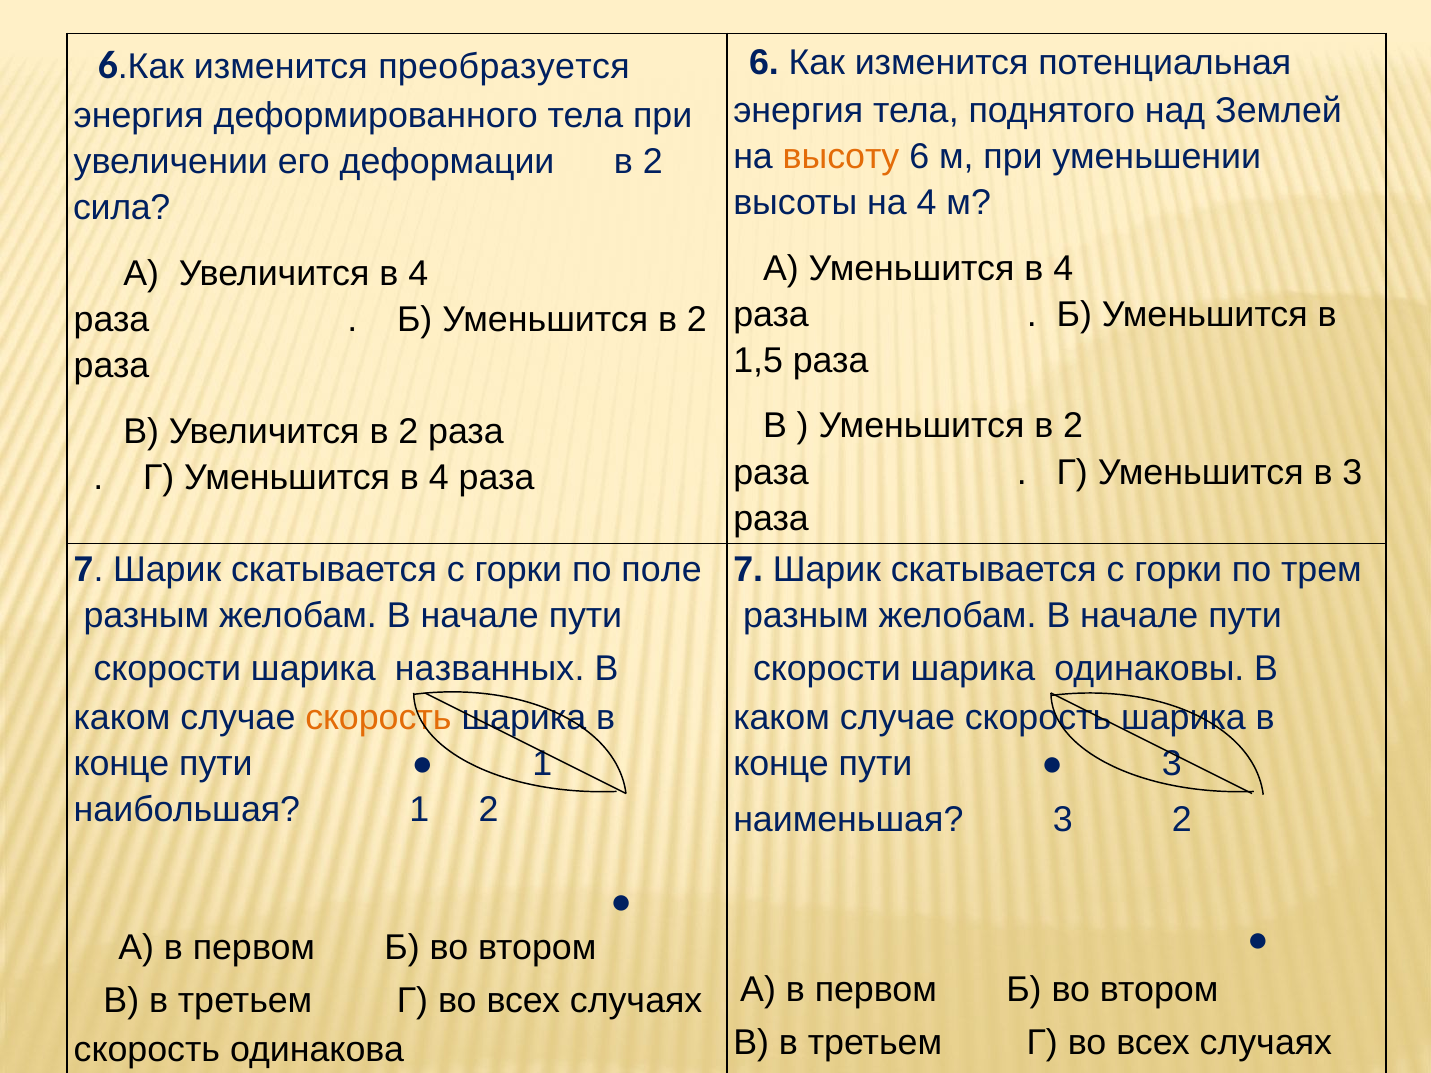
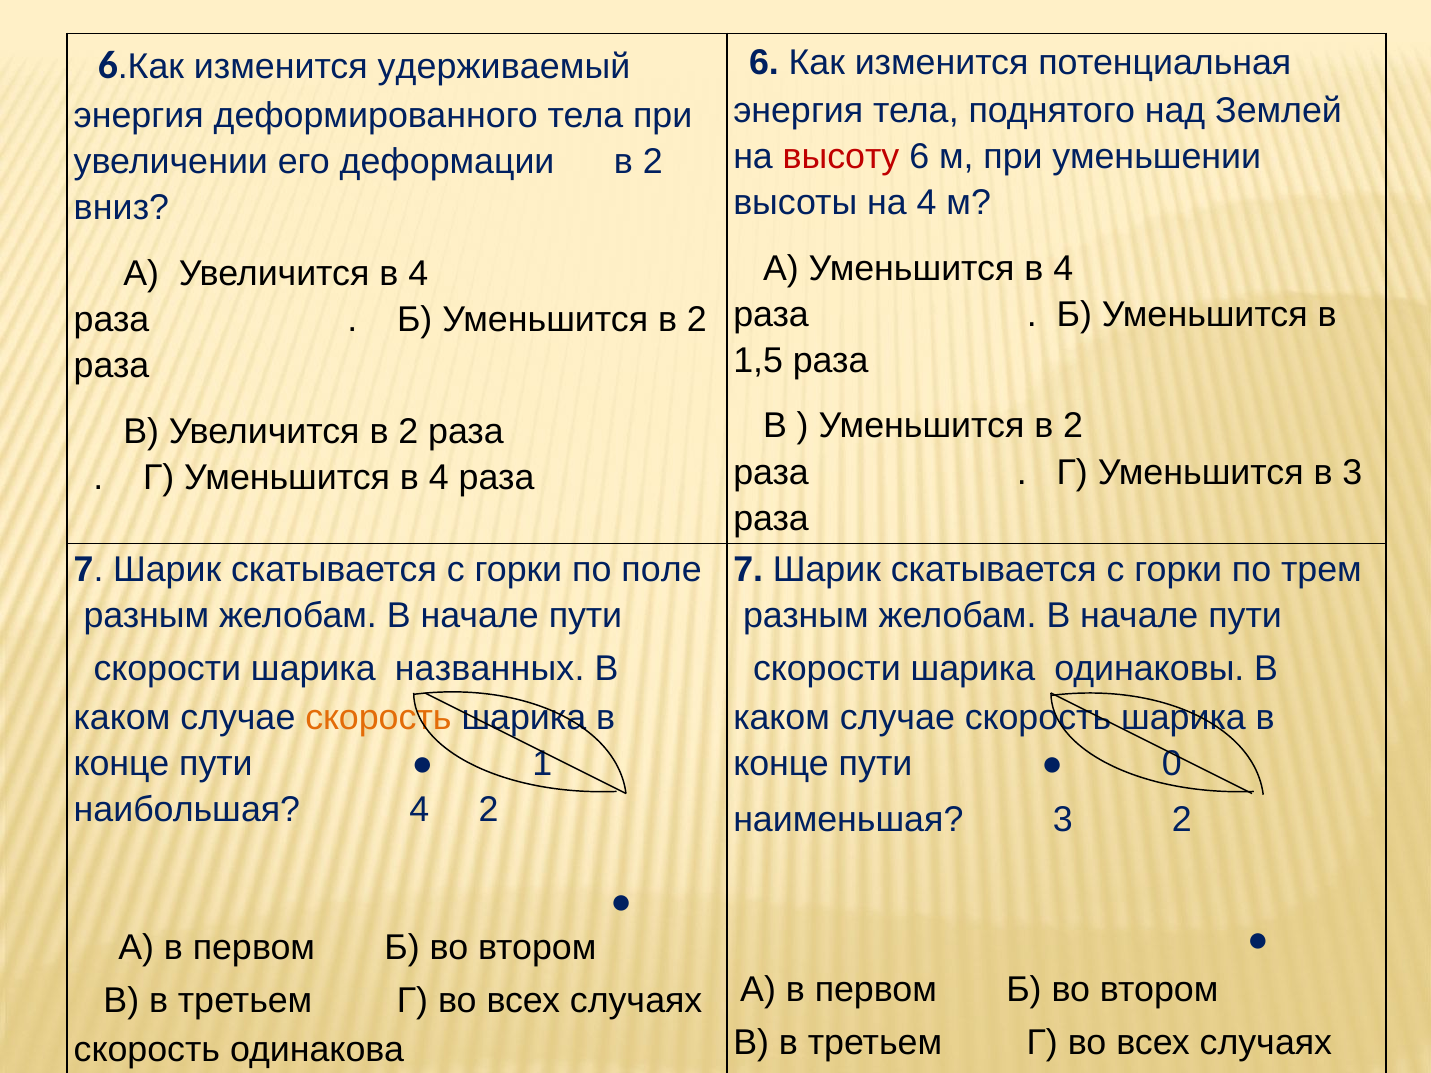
преобразуется: преобразуется -> удерживаемый (504, 67)
высоту colour: orange -> red (841, 156)
сила: сила -> вниз (121, 208)
3: 3 -> 0 (1172, 764)
наибольшая 1: 1 -> 4 (419, 810)
